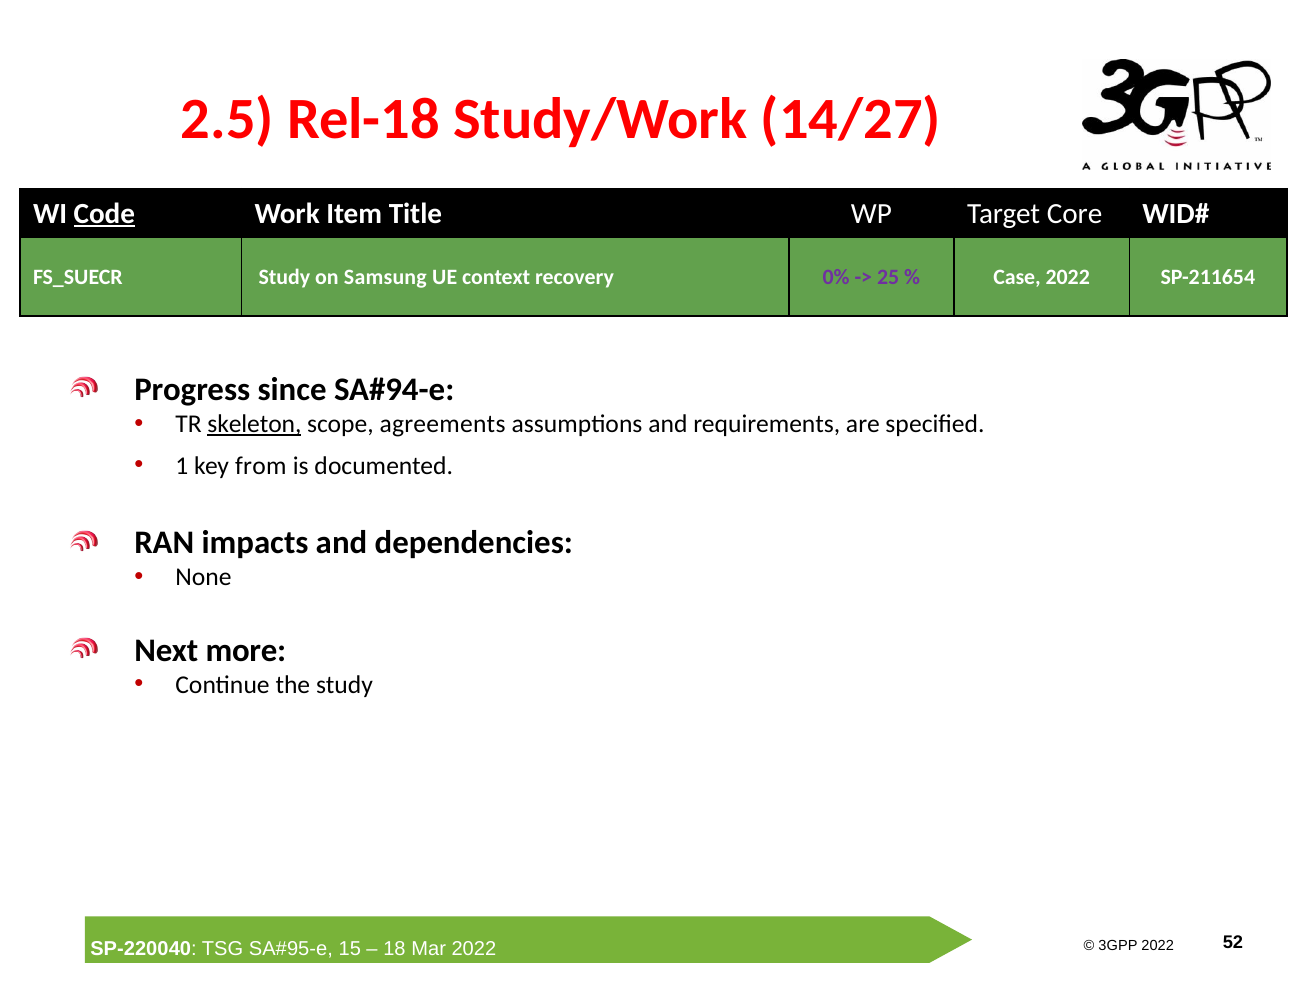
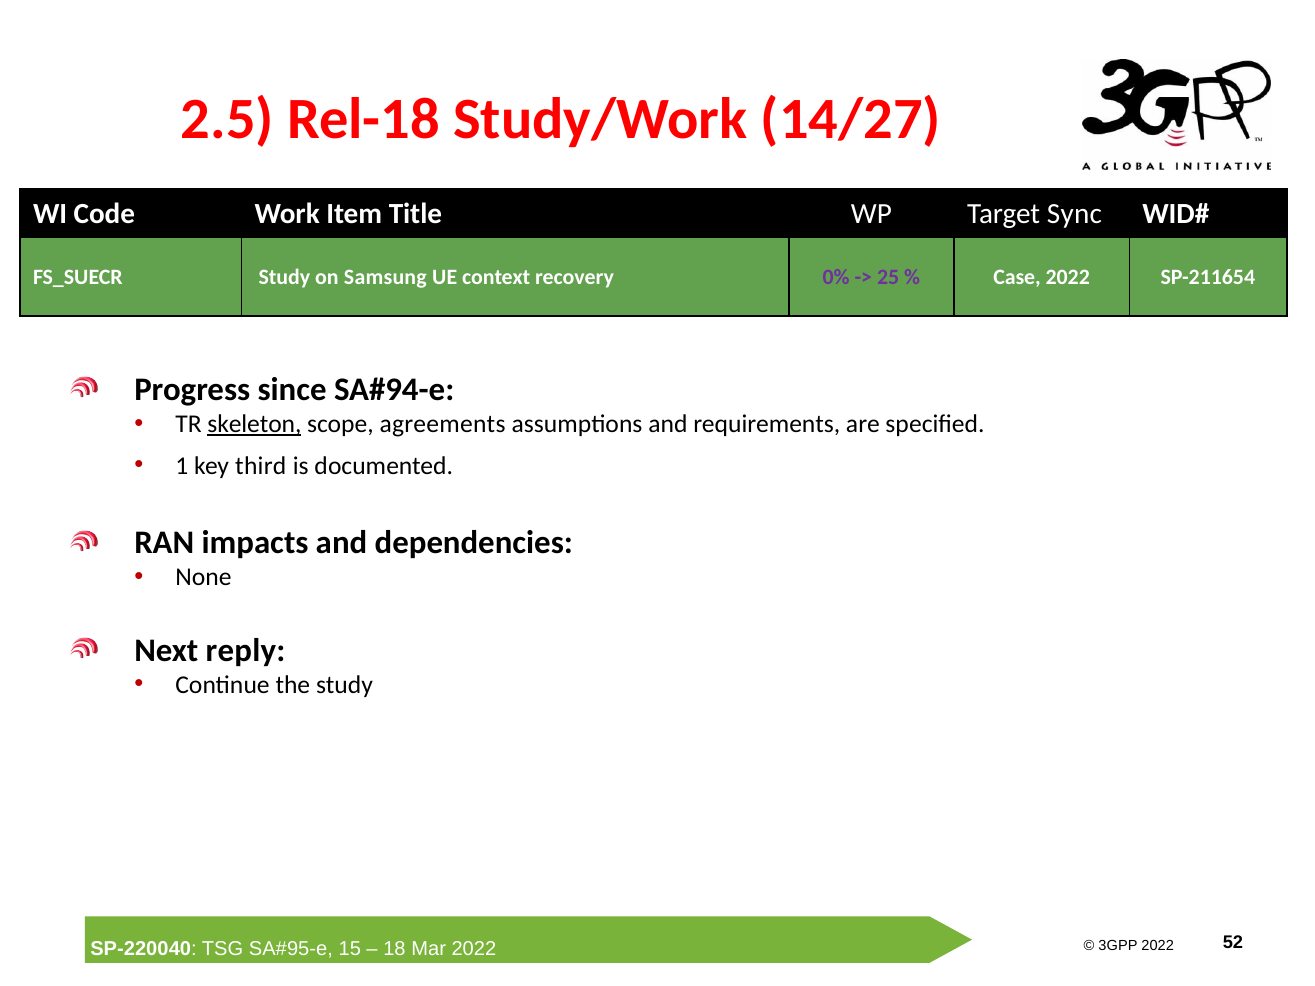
Code underline: present -> none (104, 214)
Core: Core -> Sync (1074, 214)
from: from -> third (261, 466)
more: more -> reply (246, 650)
